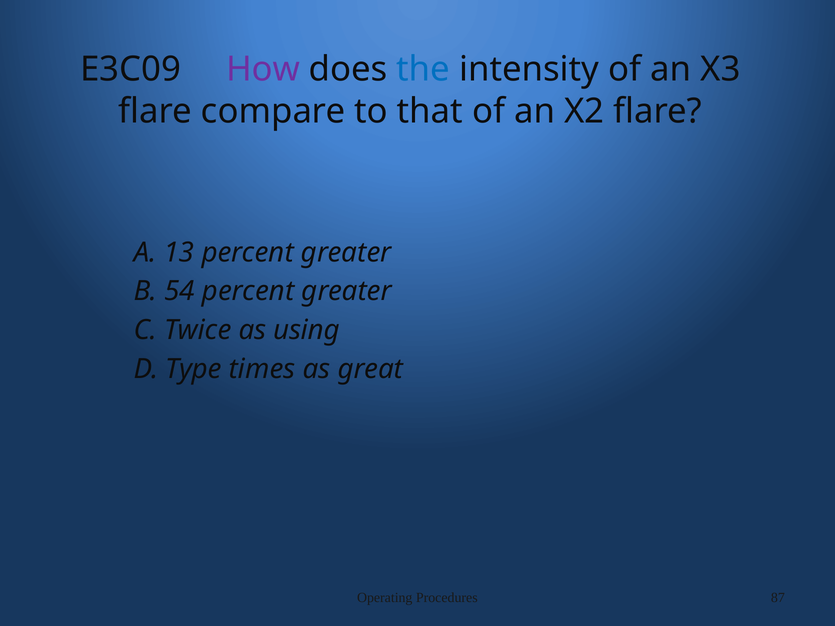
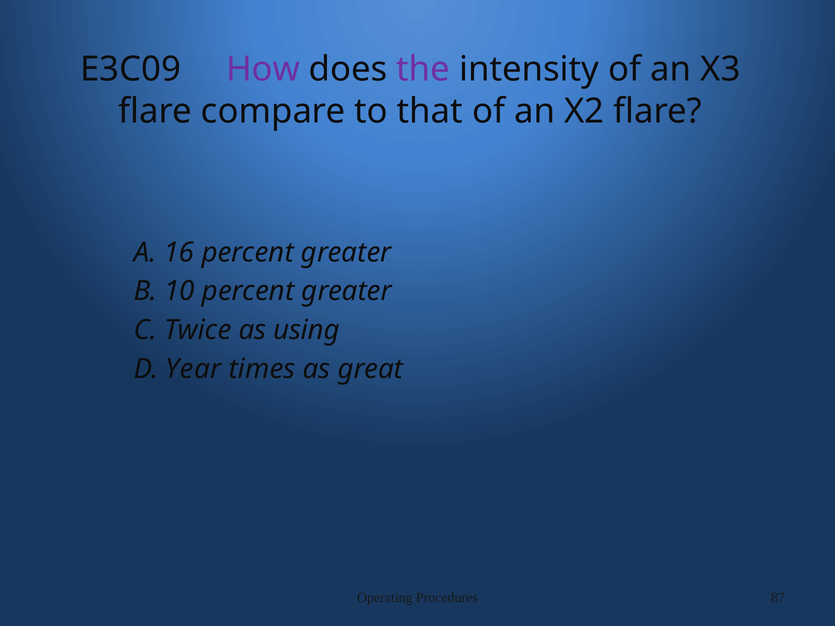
the colour: blue -> purple (423, 70)
13: 13 -> 16 (179, 252)
54: 54 -> 10 (179, 291)
Type: Type -> Year (193, 369)
